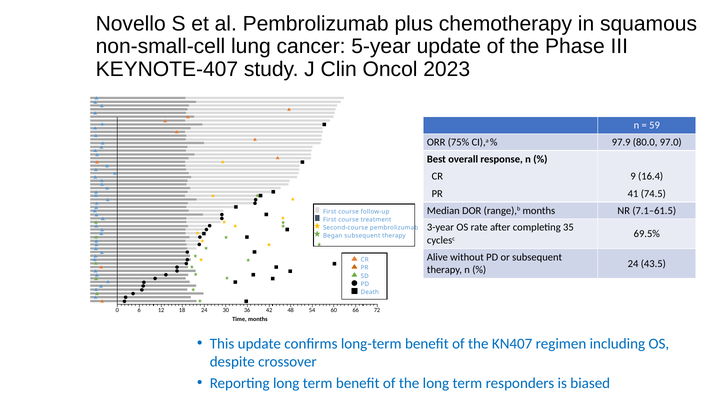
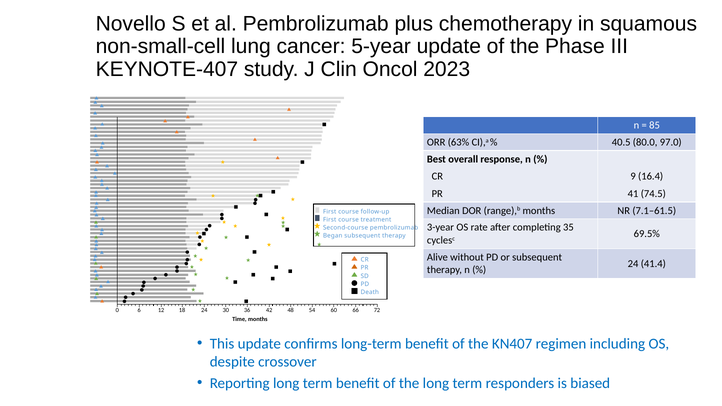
59: 59 -> 85 (655, 125)
75%: 75% -> 63% (458, 142)
97.9: 97.9 -> 40.5 (621, 142)
43.5: 43.5 -> 41.4 (653, 264)
